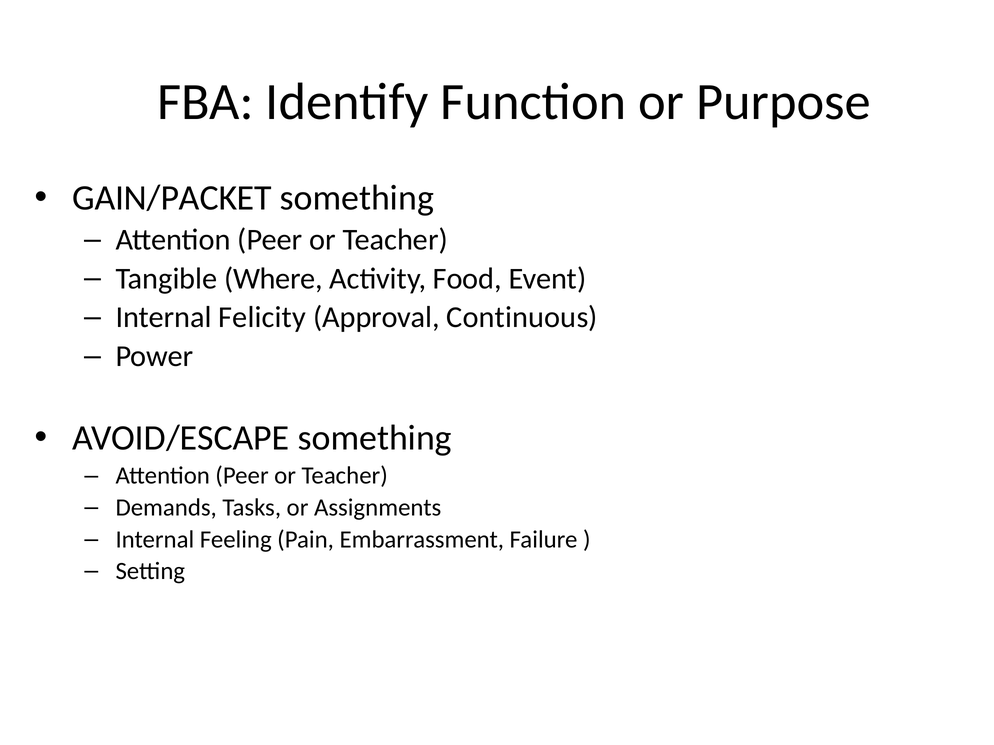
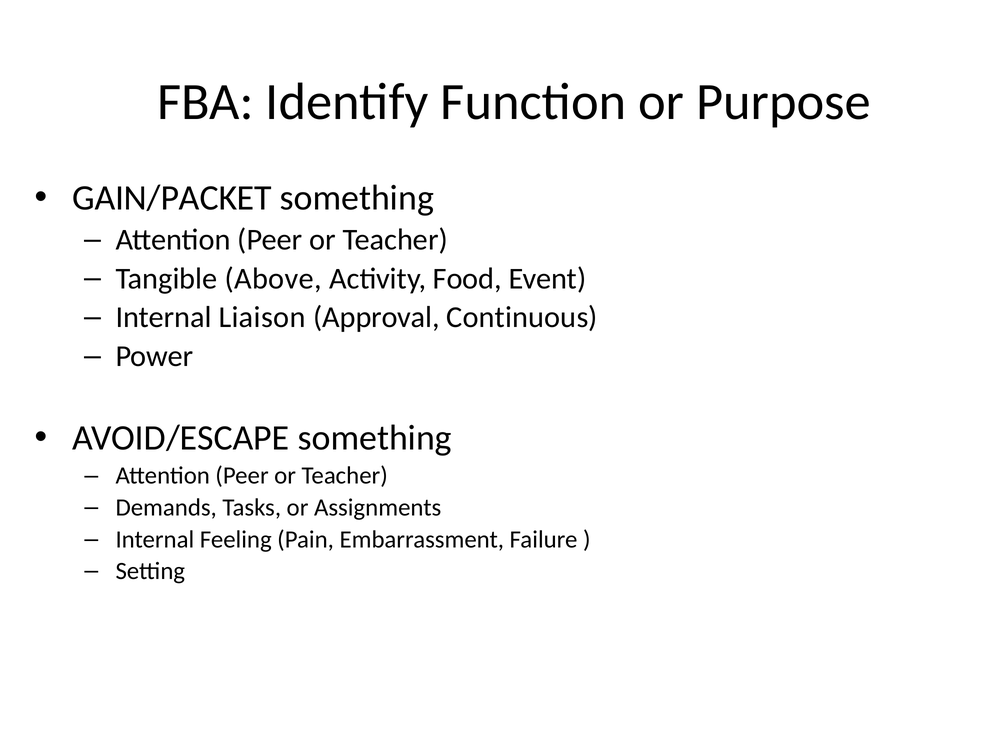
Where: Where -> Above (273, 279)
Felicity: Felicity -> Liaison (262, 318)
